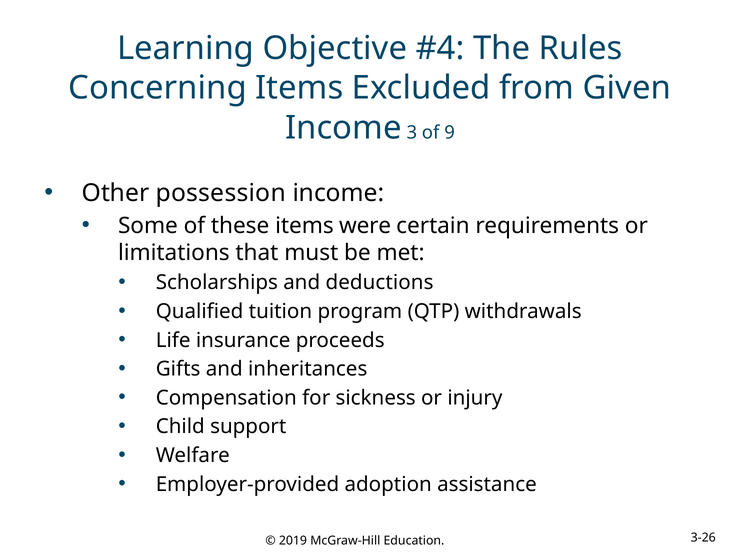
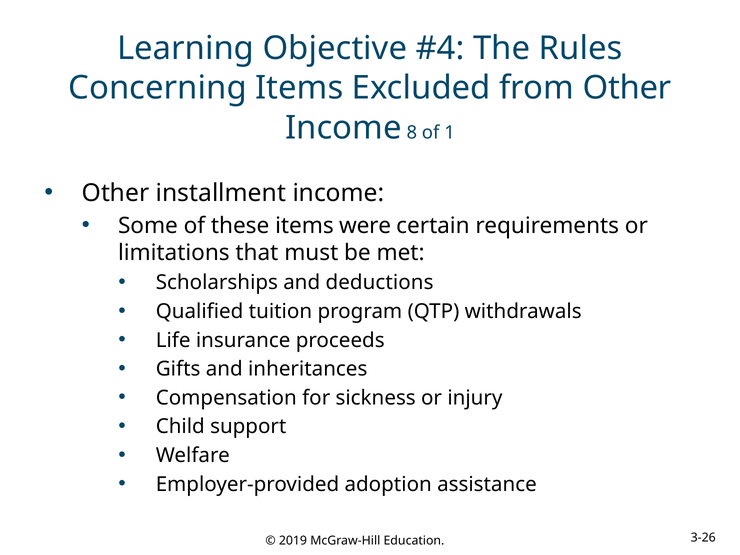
from Given: Given -> Other (627, 88)
3: 3 -> 8 (412, 132)
9: 9 -> 1 (450, 132)
possession: possession -> installment (221, 193)
